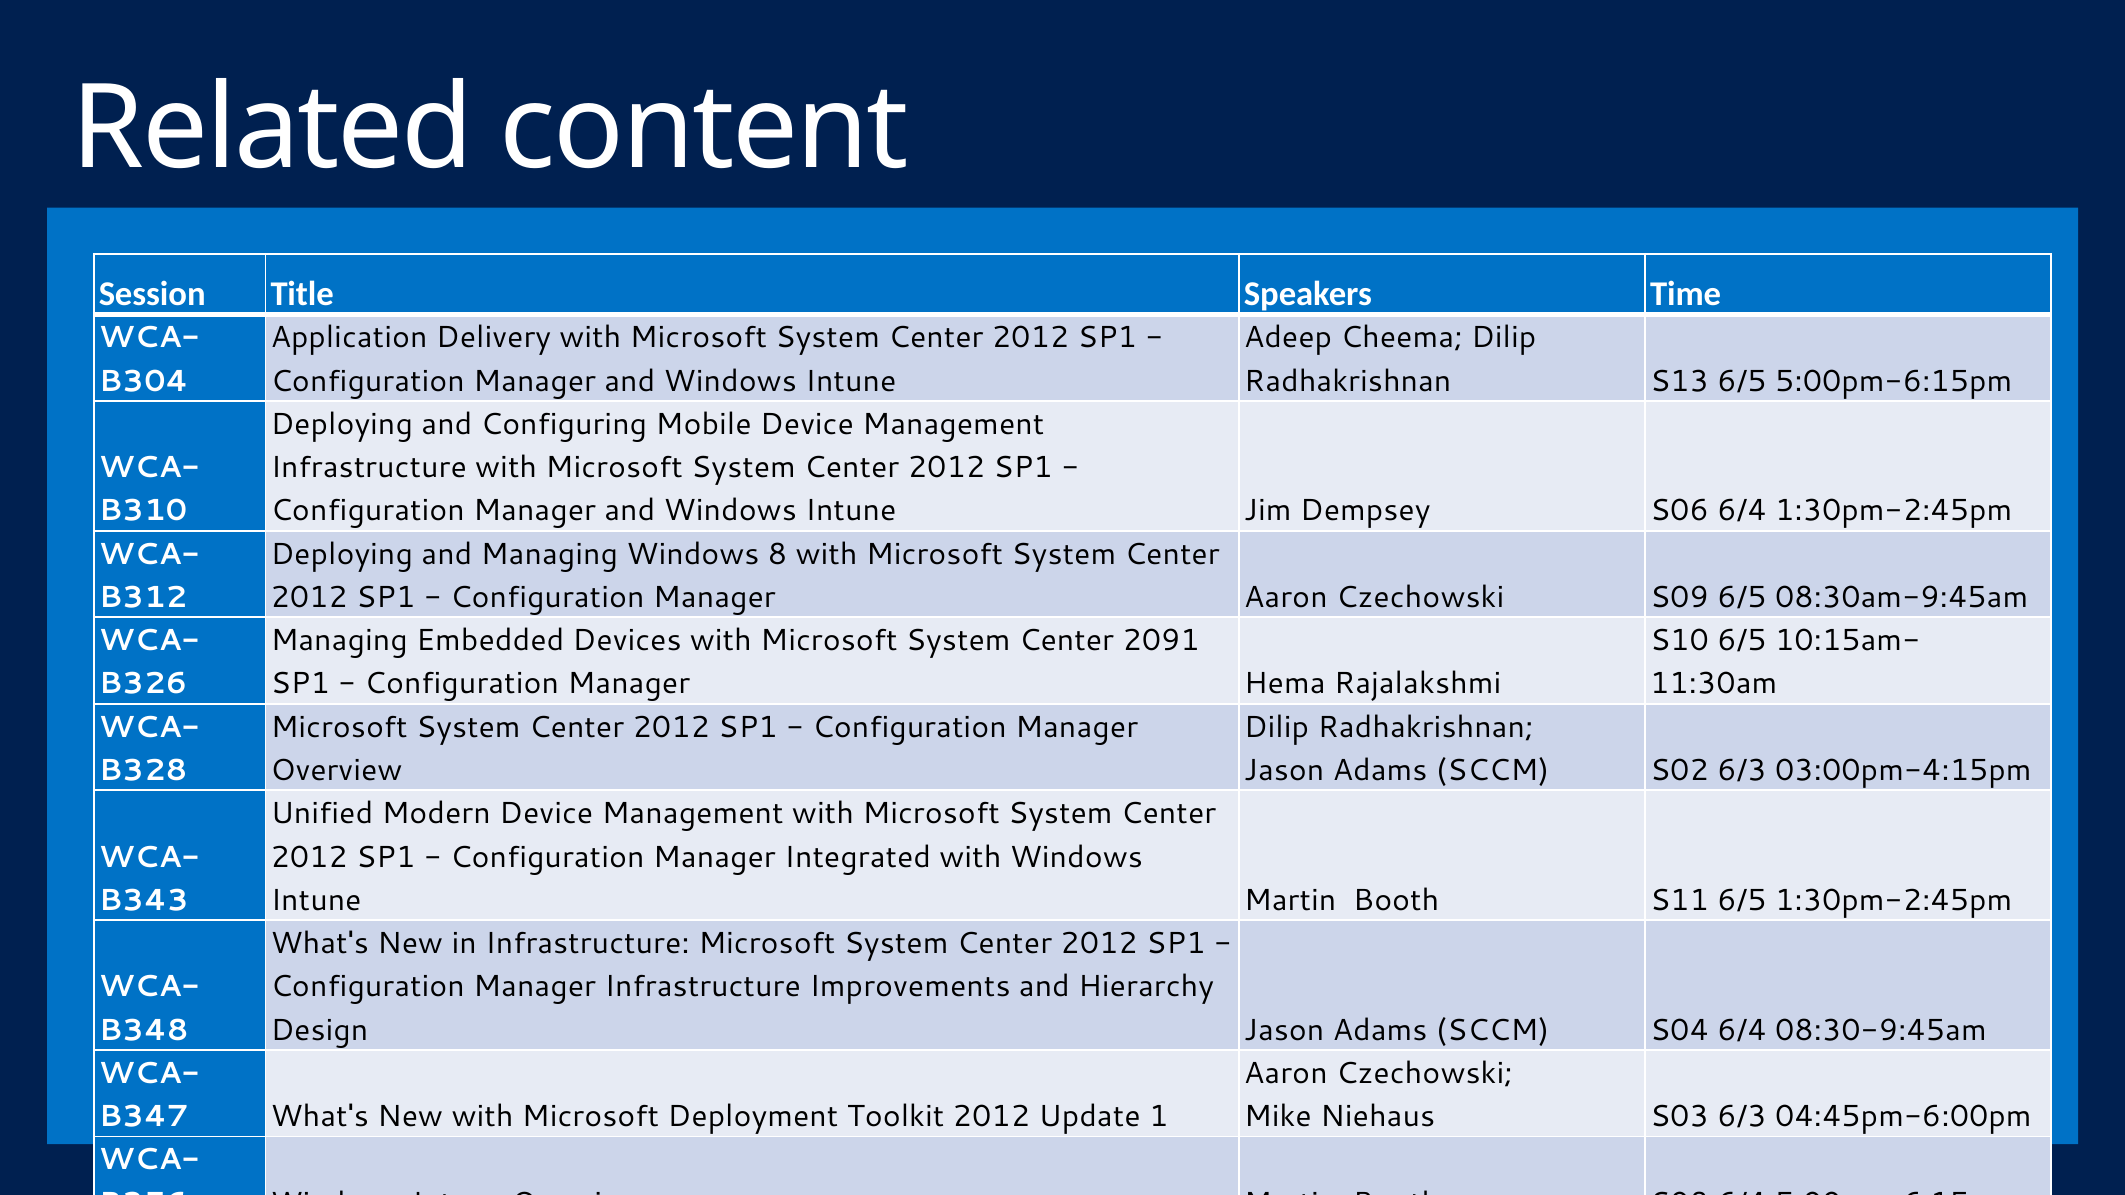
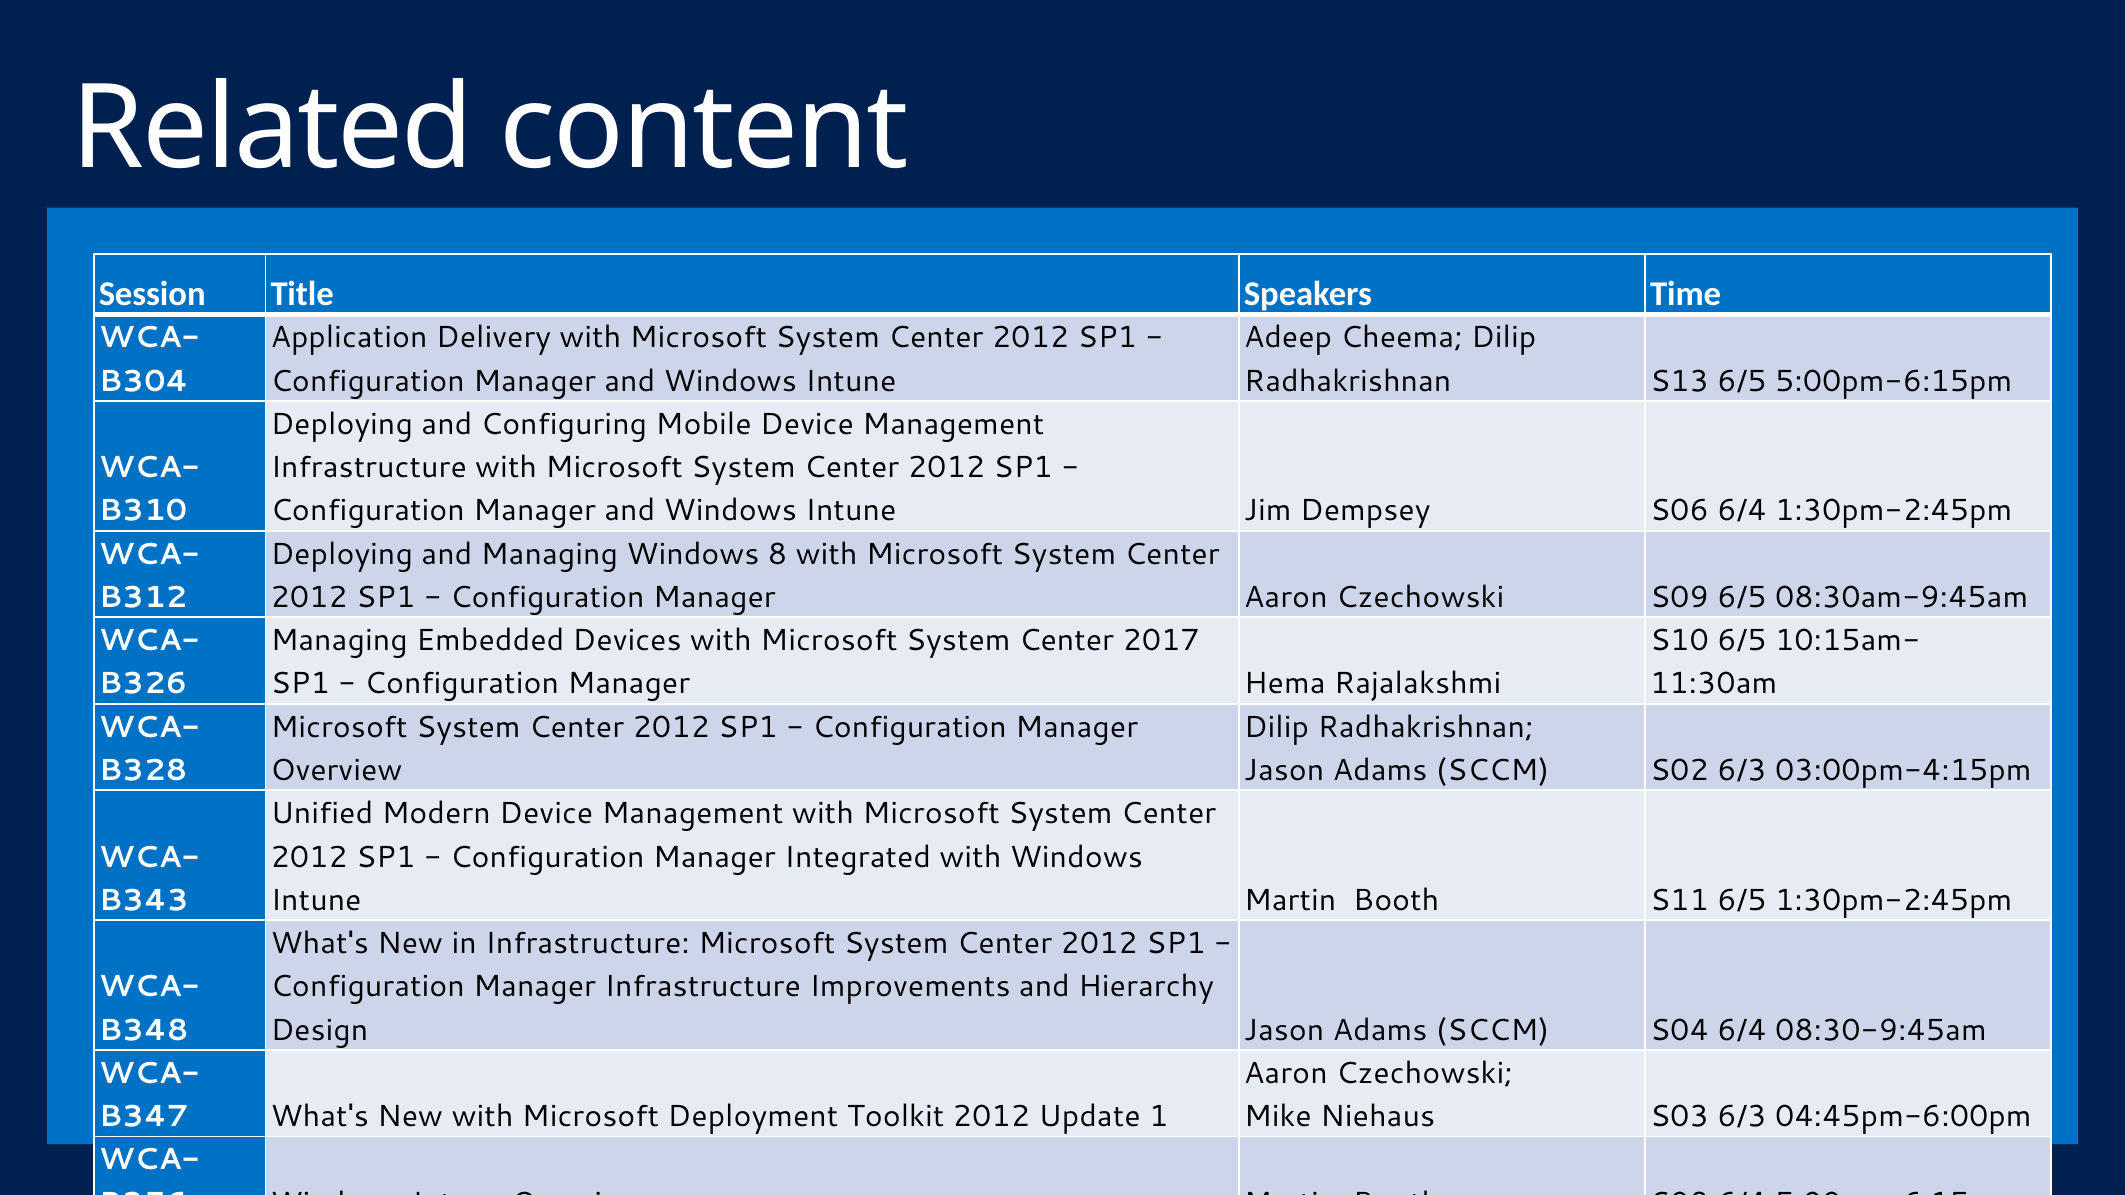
2091: 2091 -> 2017 (1161, 641)
